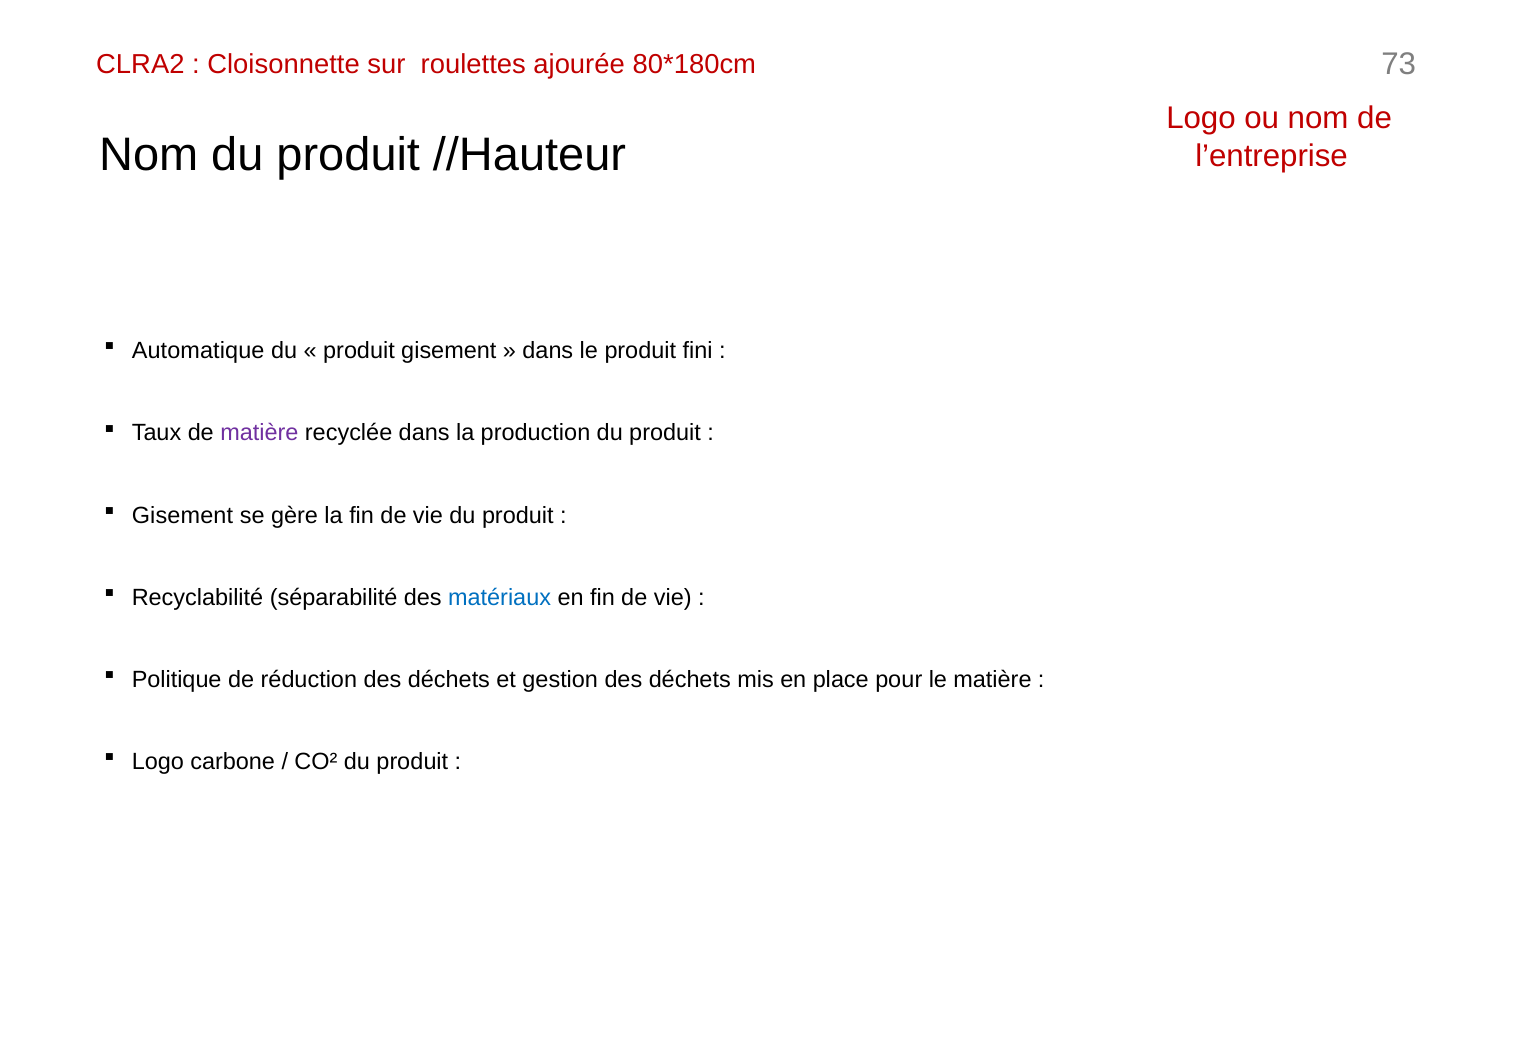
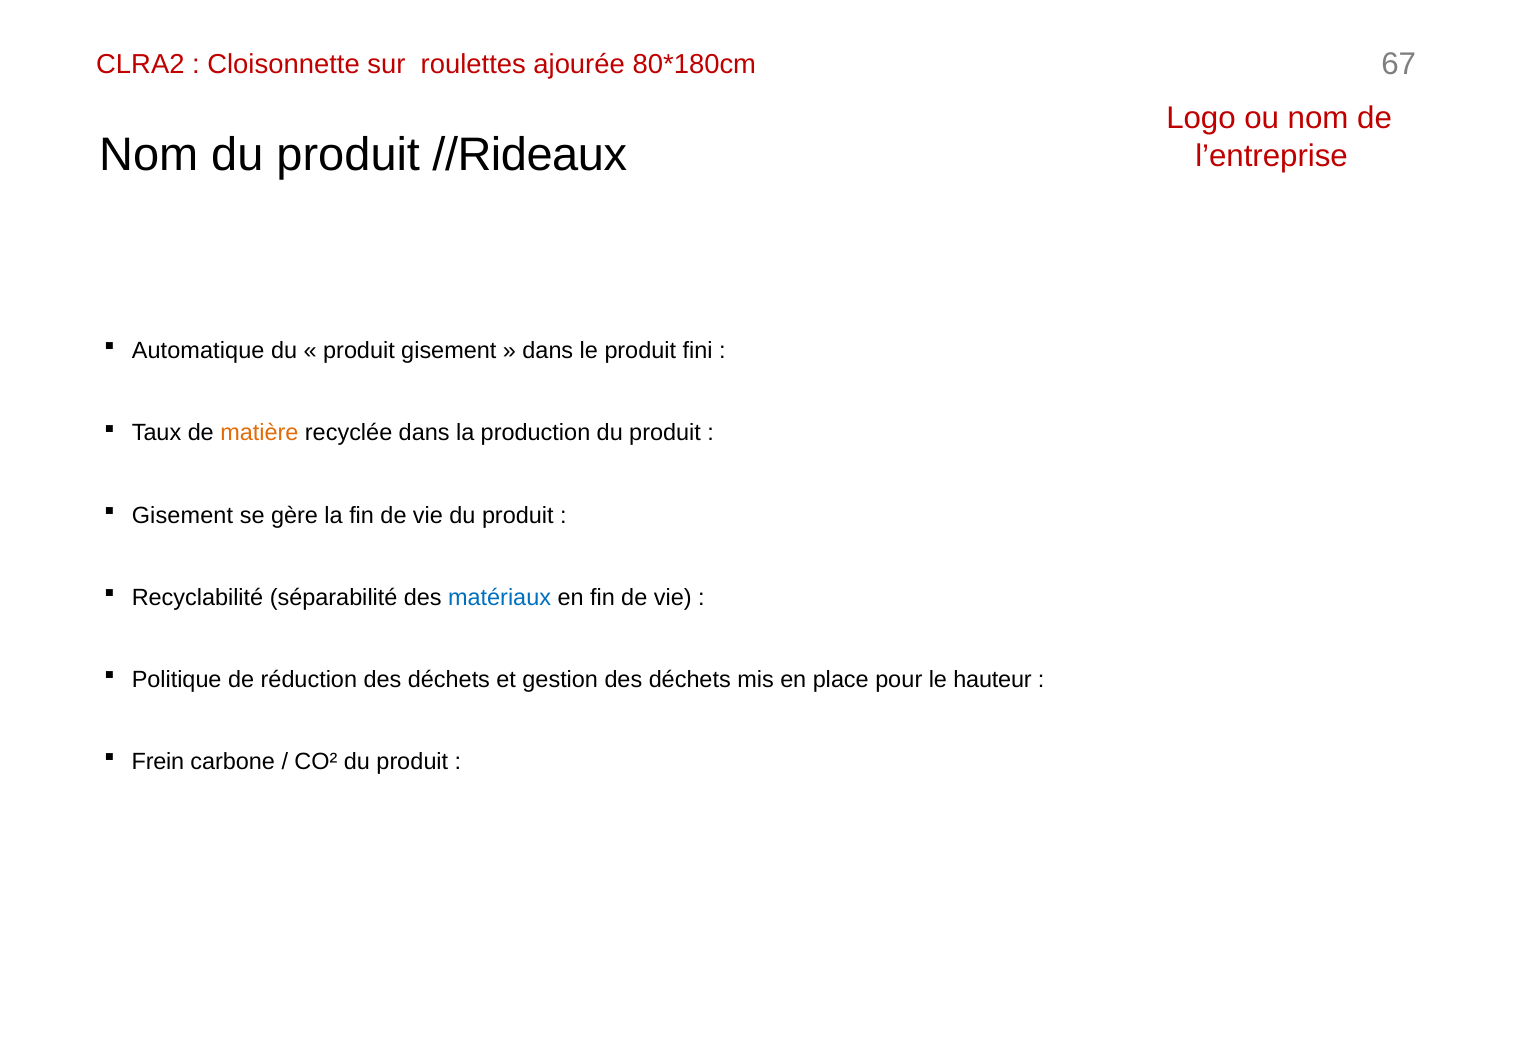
73: 73 -> 67 (1399, 64)
//Hauteur: //Hauteur -> //Rideaux (530, 155)
matière colour: purple -> orange (259, 433)
le matière: matière -> hauteur (993, 679)
Logo: Logo -> Frein (158, 762)
